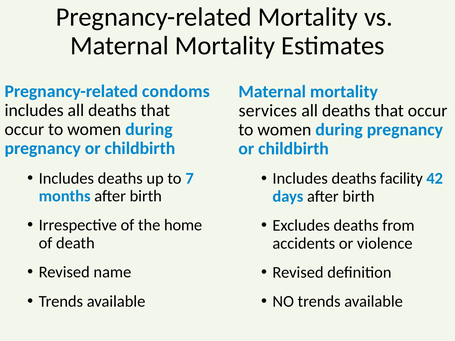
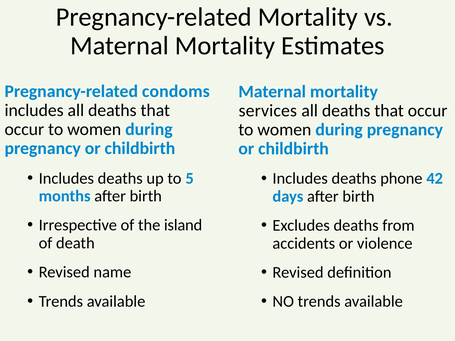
7: 7 -> 5 (190, 178)
facility: facility -> phone (401, 179)
home: home -> island (183, 225)
